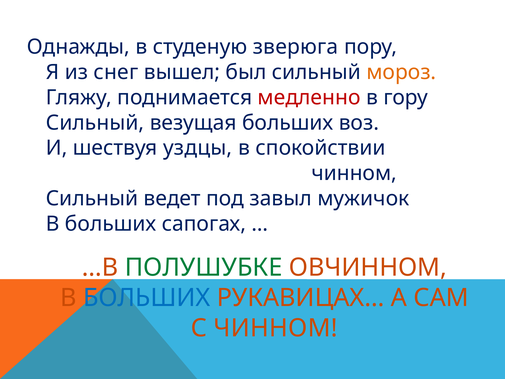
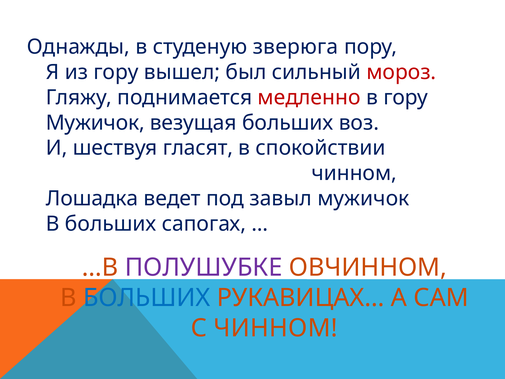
из снег: снег -> гору (116, 72)
мороз colour: orange -> red (401, 72)
Сильный: Сильный -> Мужичок (95, 123)
уздцы: уздцы -> гласят (198, 148)
Сильный: Сильный -> Лошадка (92, 198)
ПОЛУШУБКЕ colour: green -> purple (204, 267)
